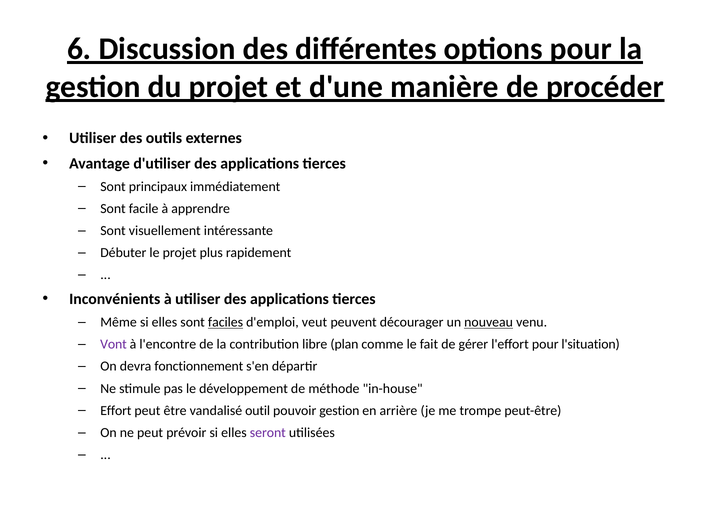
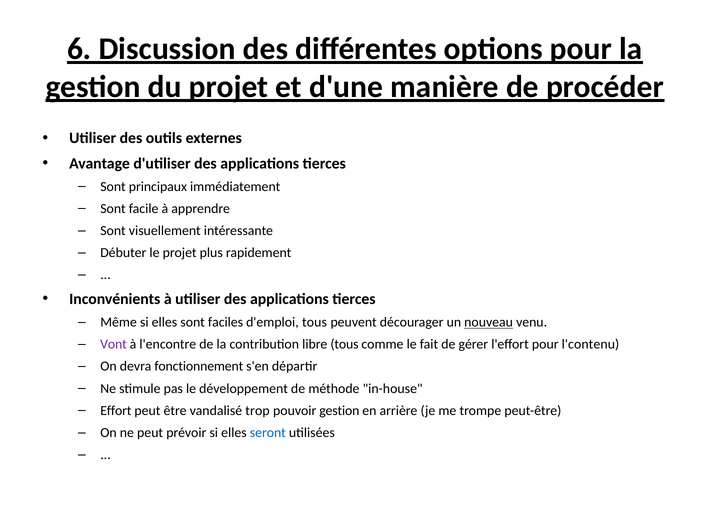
faciles underline: present -> none (226, 323)
d'emploi veut: veut -> tous (314, 323)
libre plan: plan -> tous (344, 345)
l'situation: l'situation -> l'contenu (590, 345)
outil: outil -> trop (258, 411)
seront colour: purple -> blue (268, 433)
